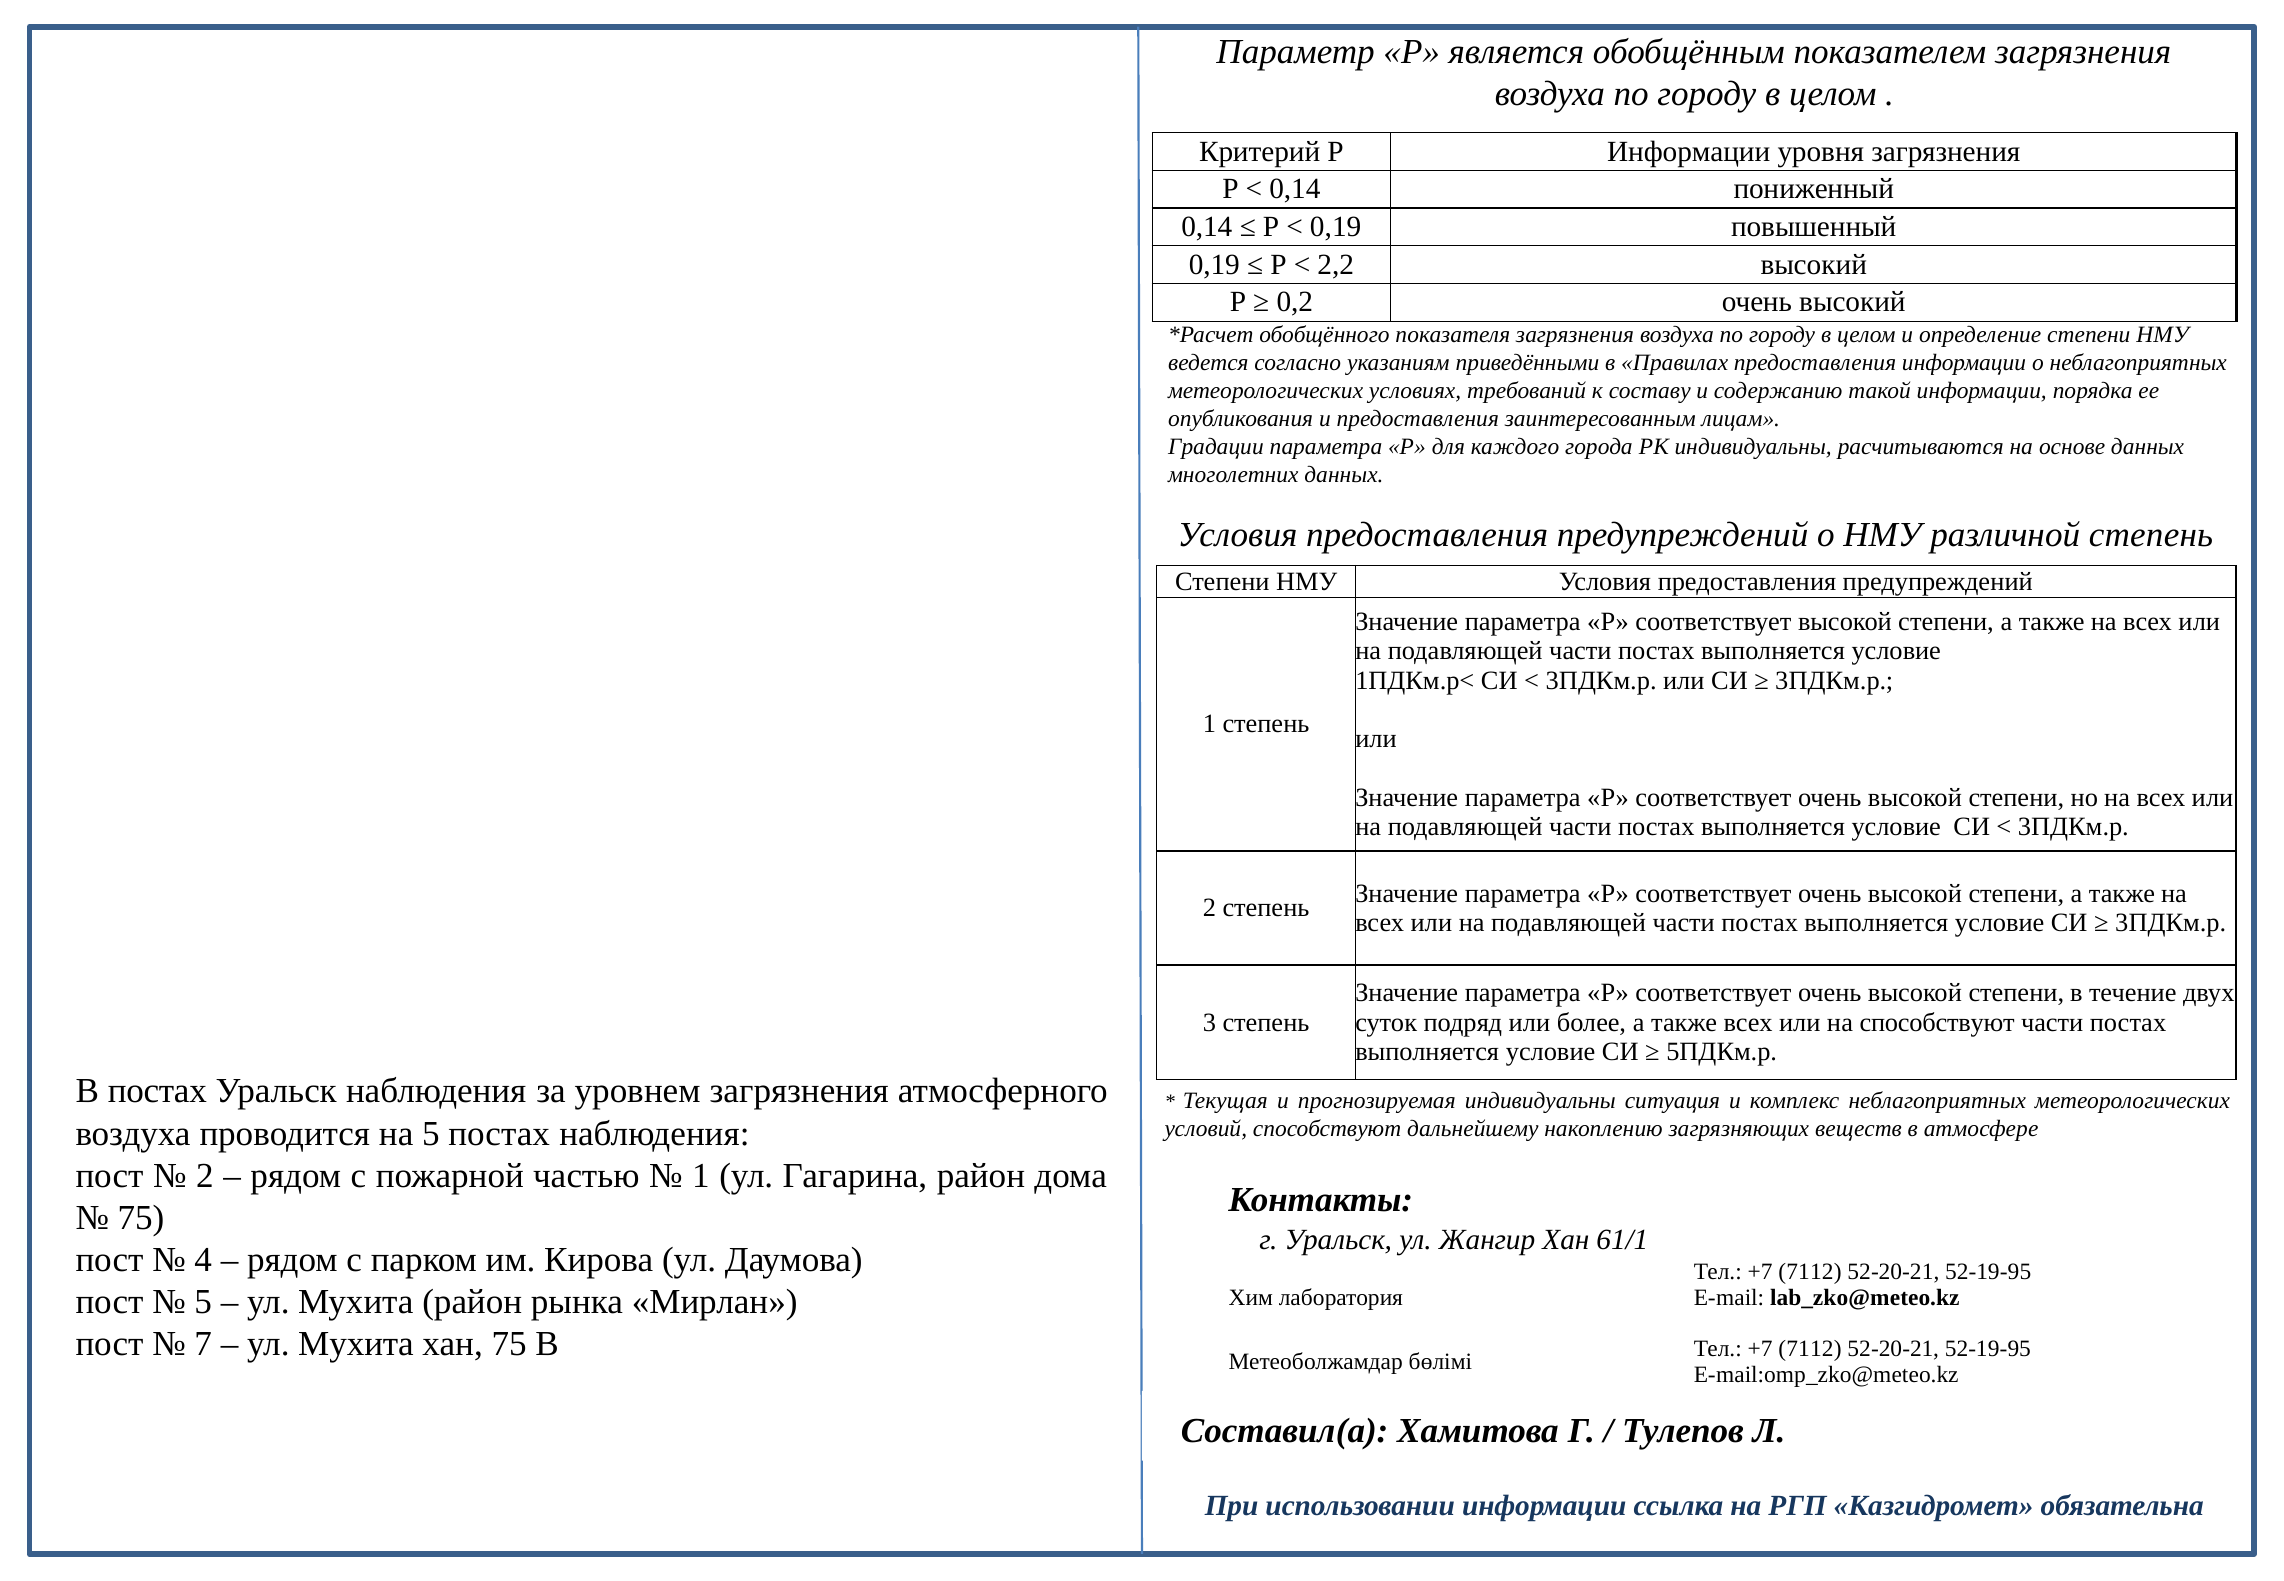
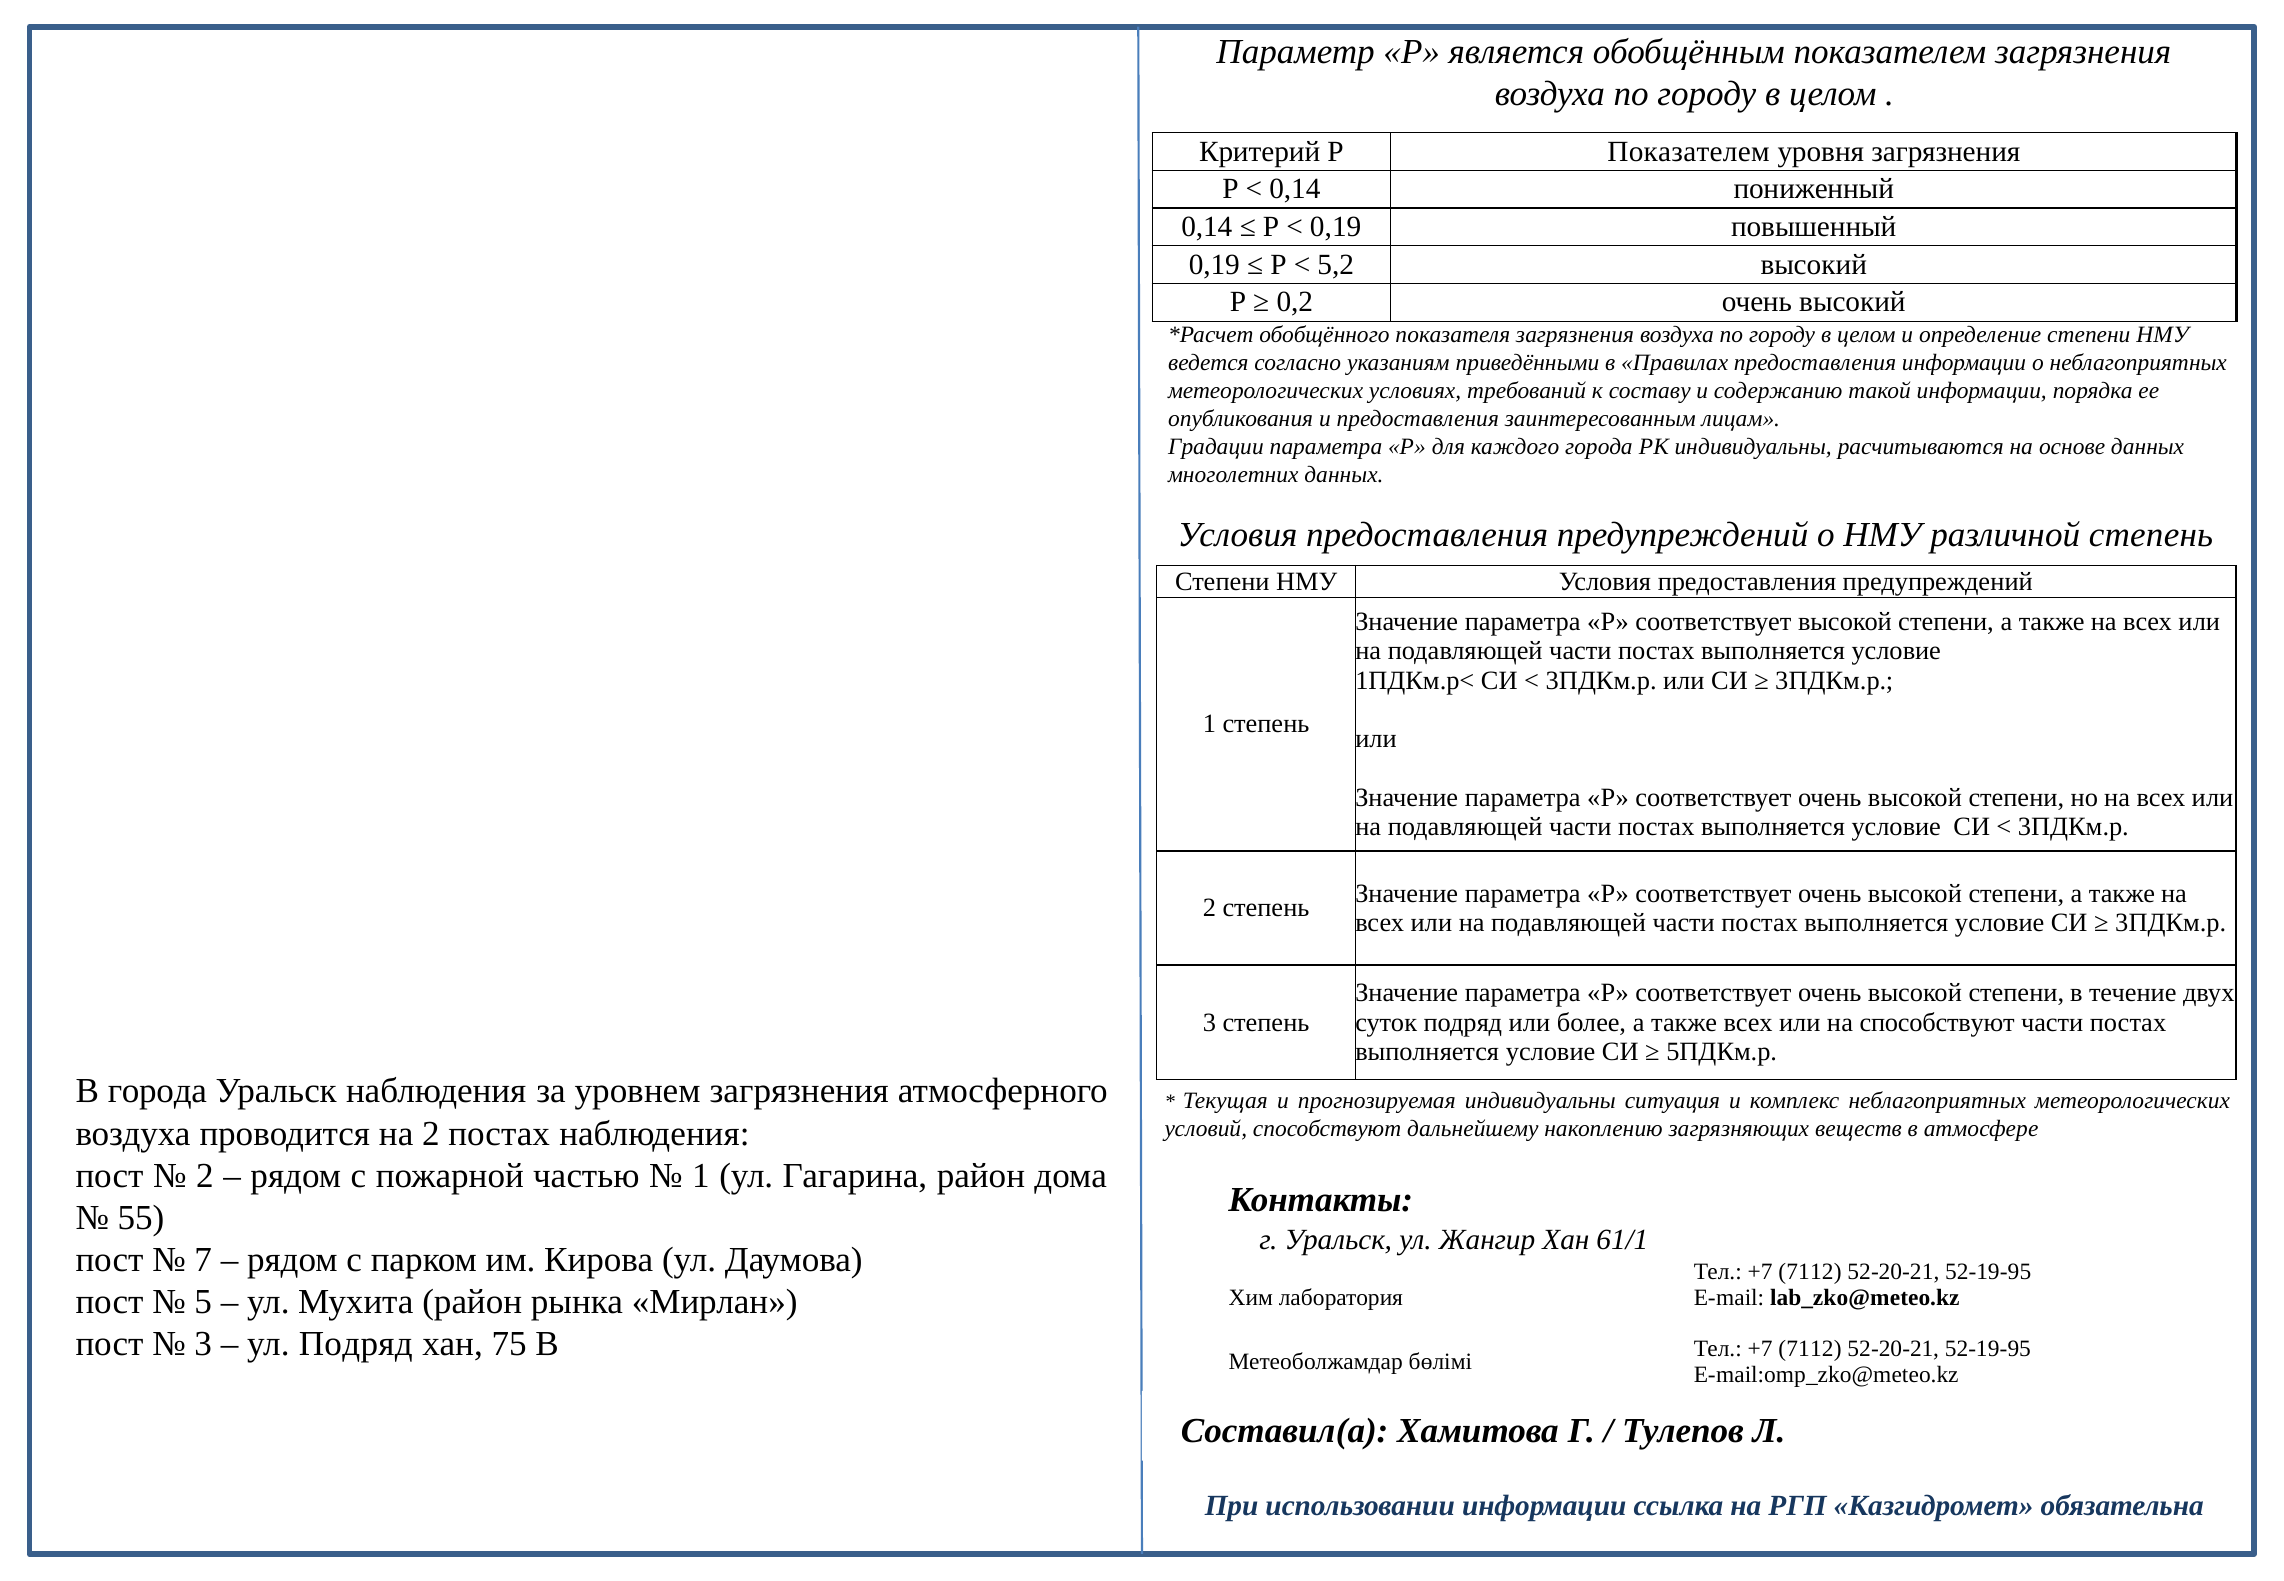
Р Информации: Информации -> Показателем (1689, 151)
2,2: 2,2 -> 5,2 (1336, 264)
В постах: постах -> города (157, 1092)
на 5: 5 -> 2 (431, 1134)
75: 75 -> 55 (141, 1218)
4: 4 -> 7 (203, 1260)
7: 7 -> 3 (203, 1345)
Мухита: Мухита -> Подряд (356, 1345)
